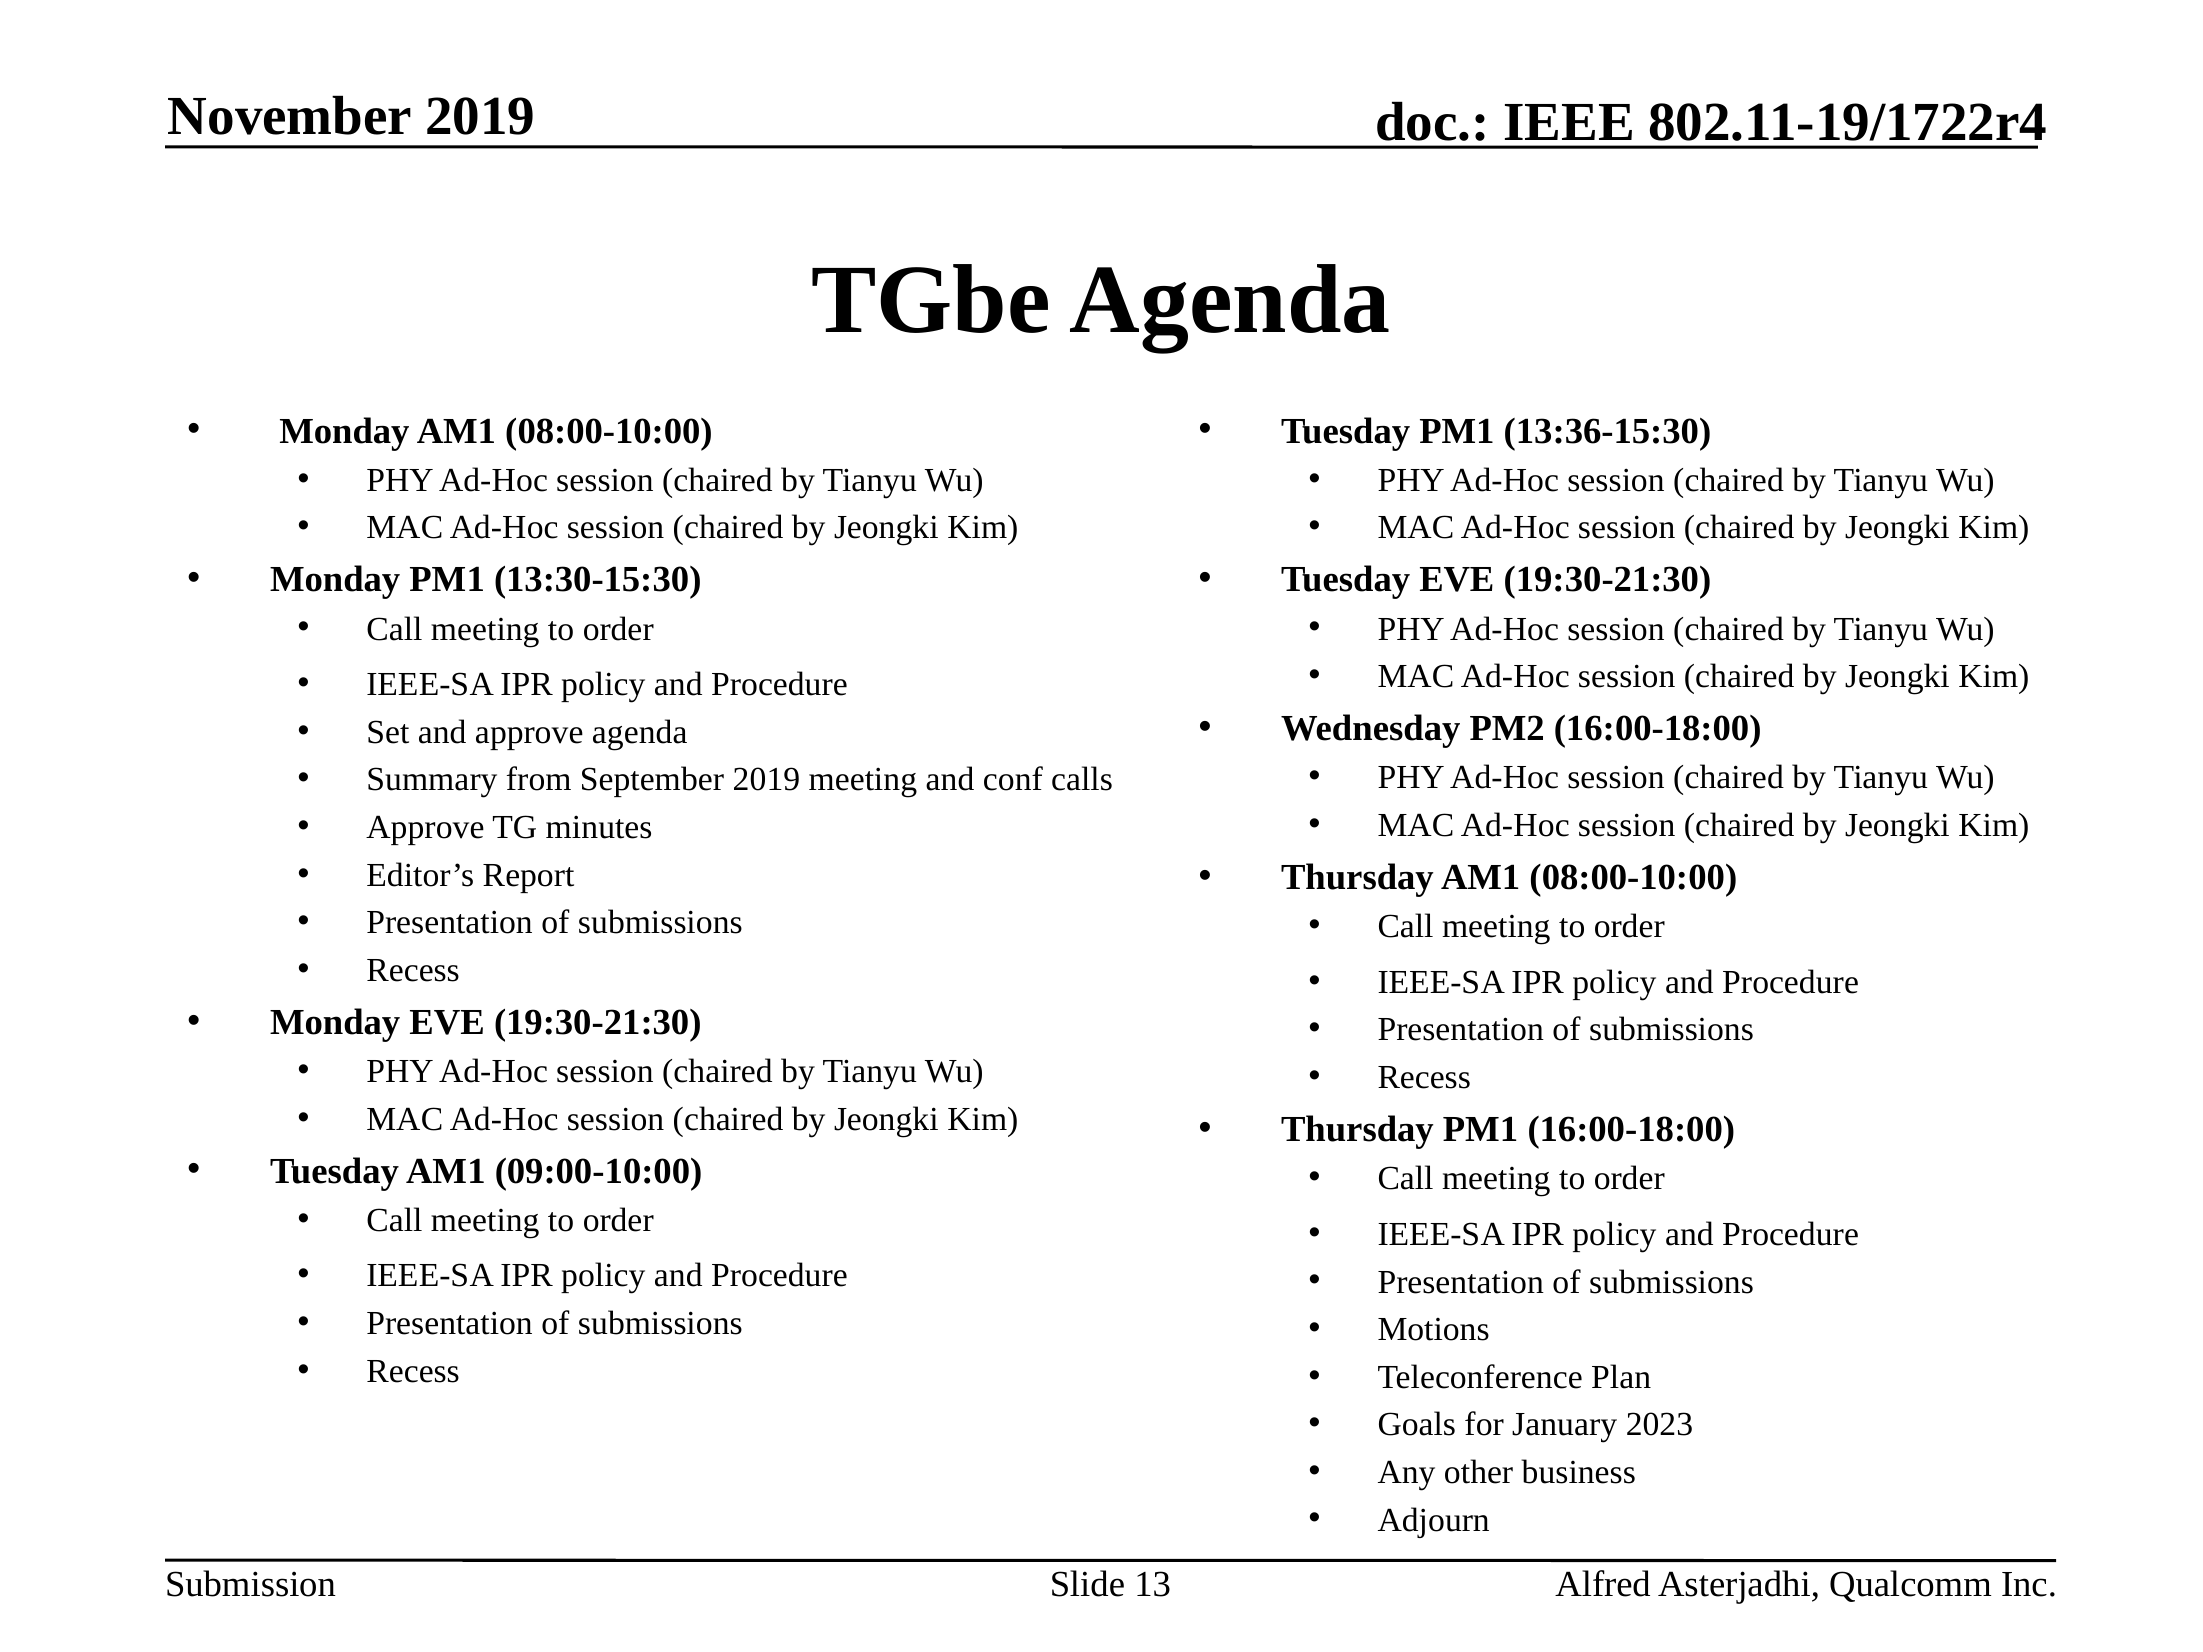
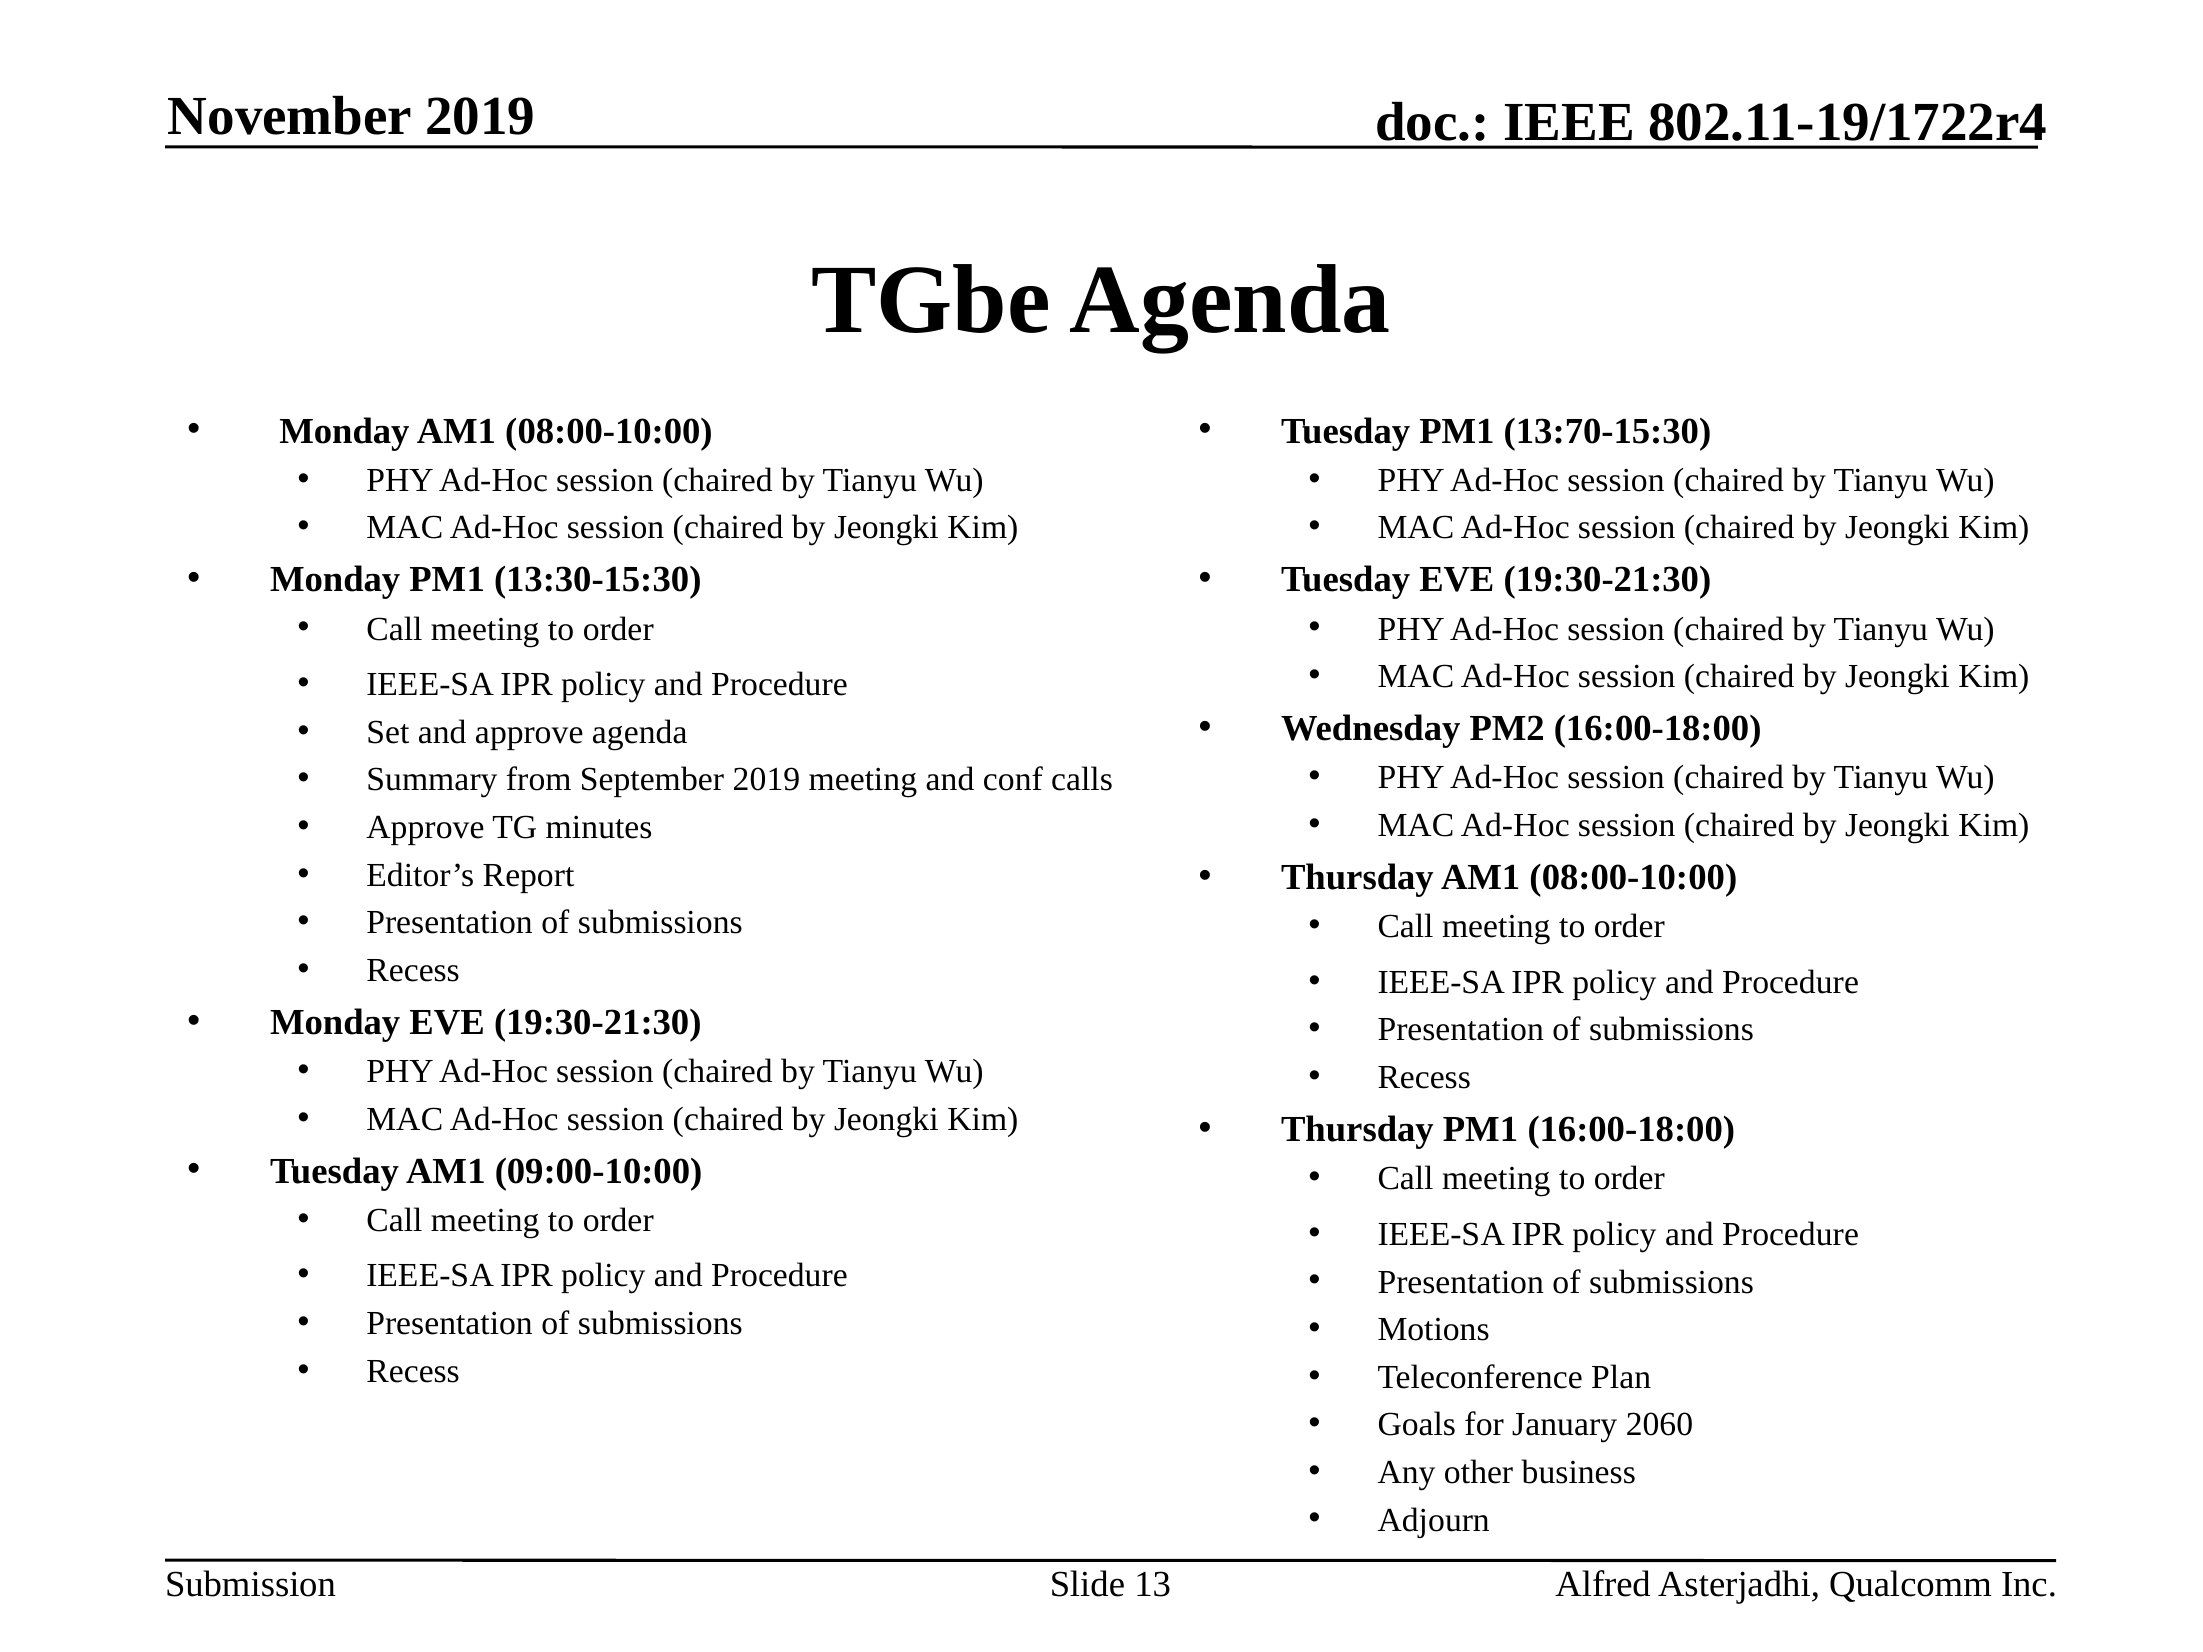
13:36-15:30: 13:36-15:30 -> 13:70-15:30 (1607, 431)
2023: 2023 -> 2060 (1659, 1425)
